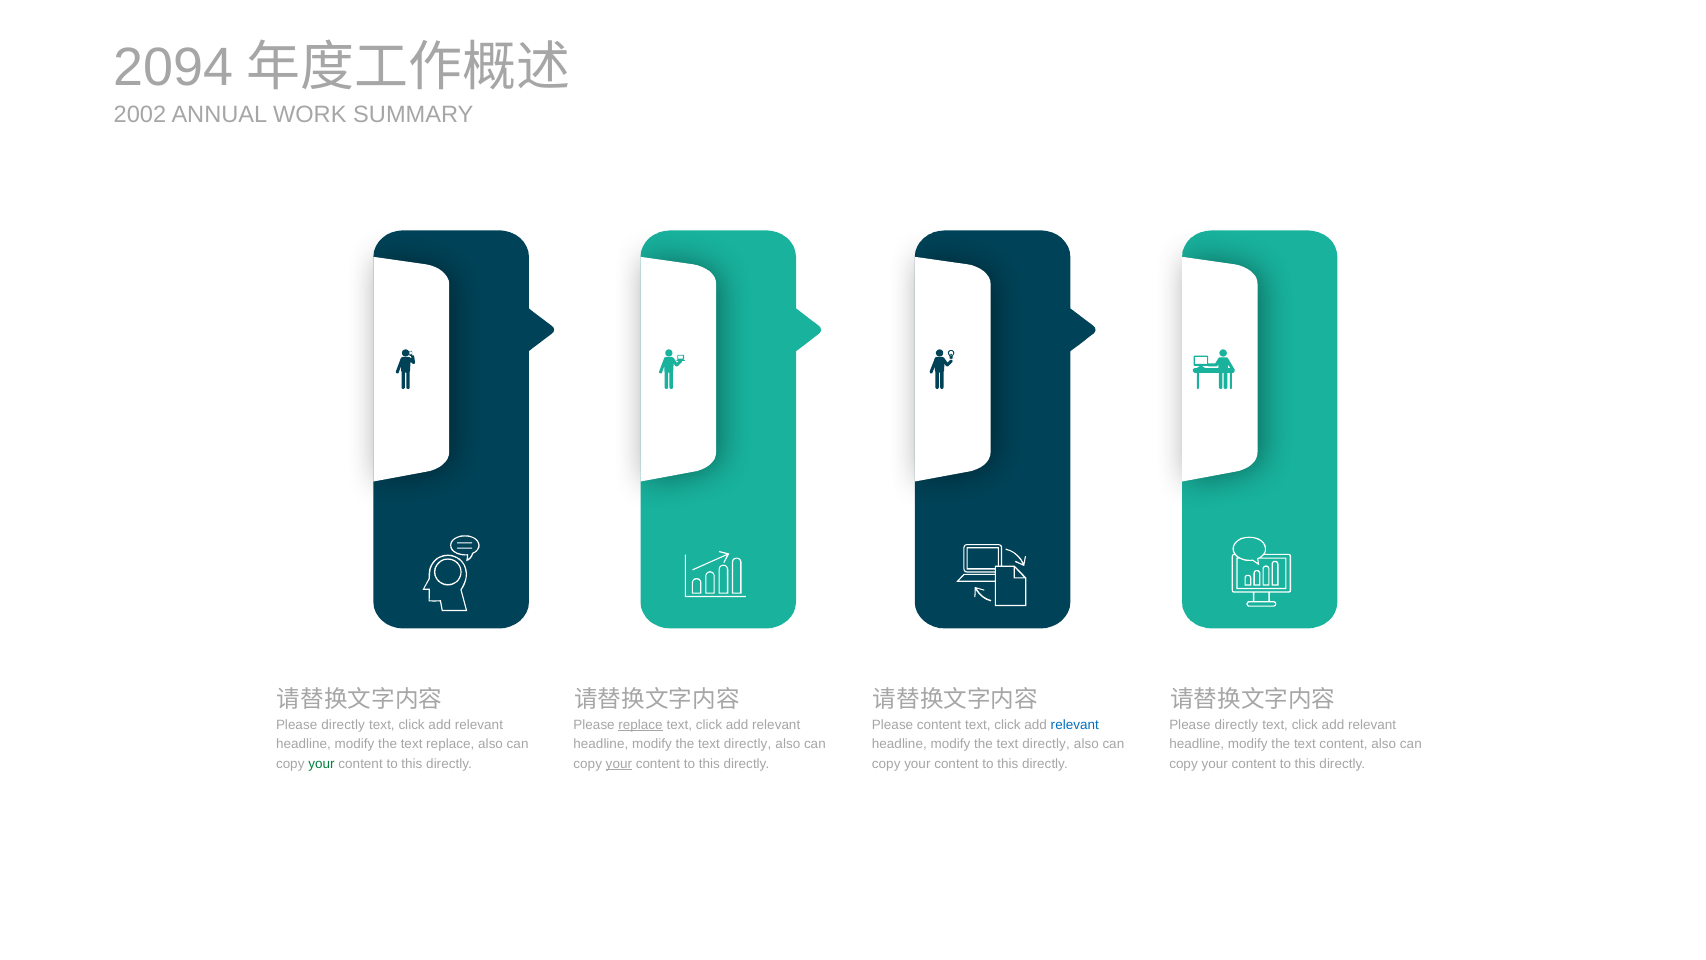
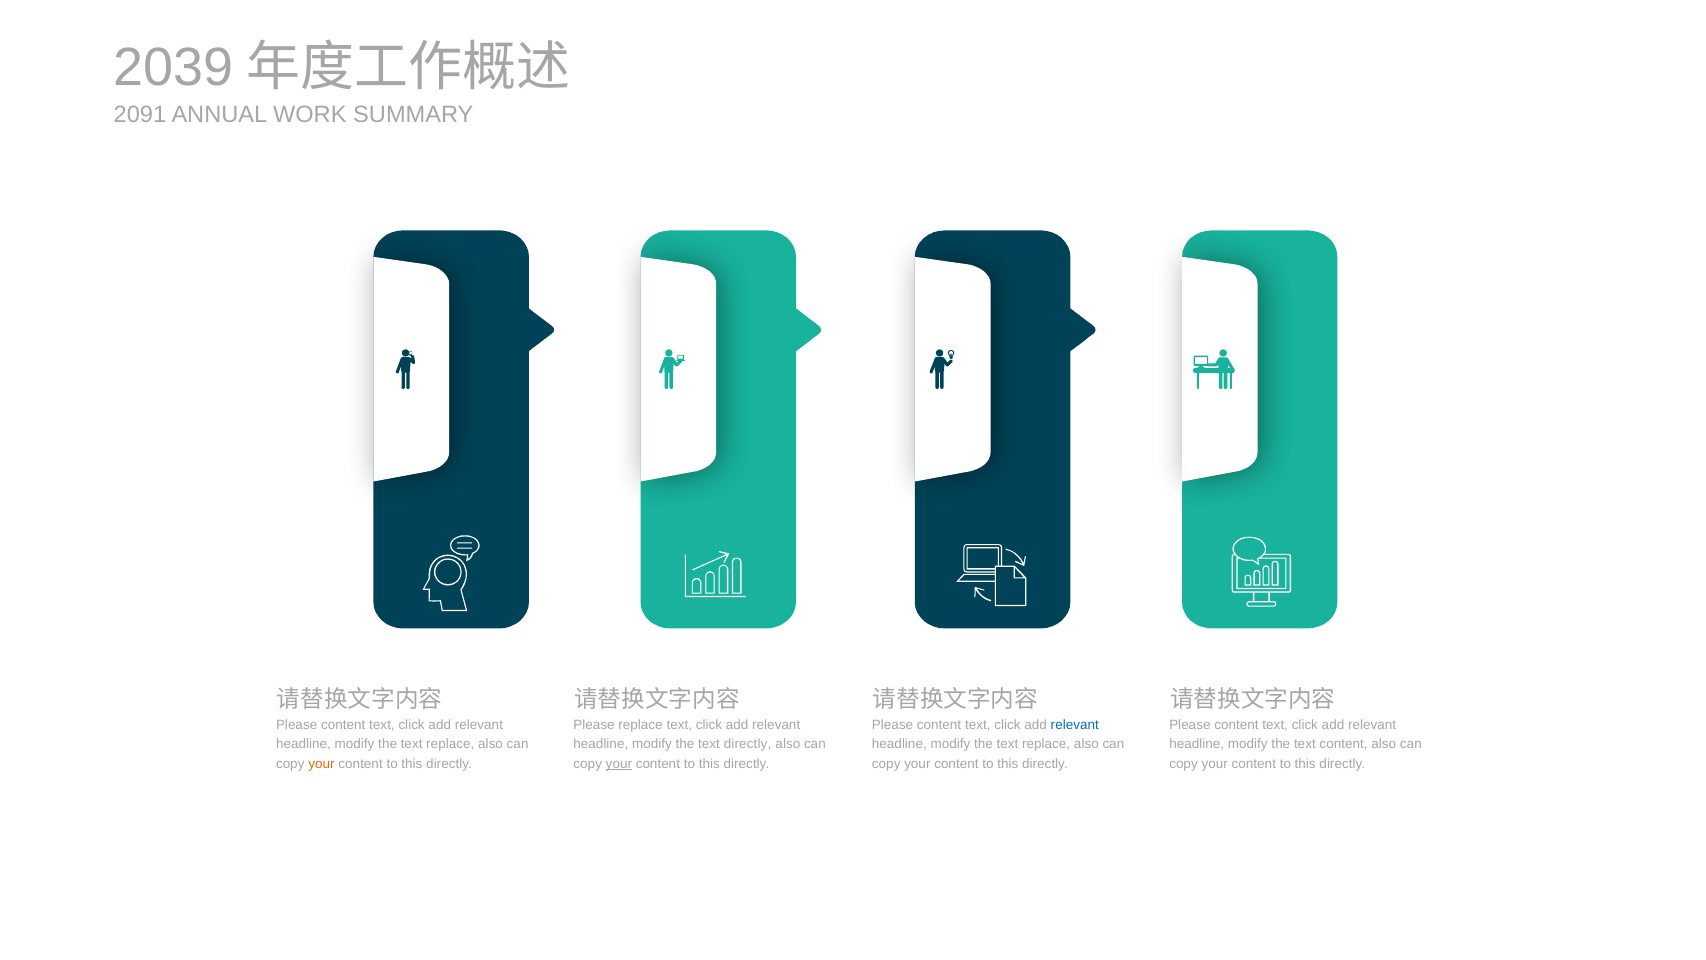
2094: 2094 -> 2039 (174, 67)
2002: 2002 -> 2091 (140, 114)
directly: directly -> content (343, 725)
replace underline: present -> none (641, 725)
directly: directly -> content (1236, 725)
directly: directly -> replace (1046, 744)
your colour: green -> orange (322, 763)
